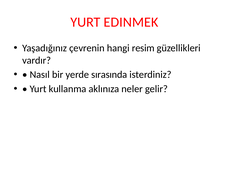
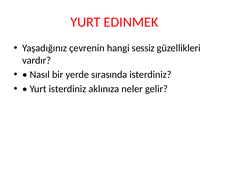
resim: resim -> sessiz (143, 48)
Yurt kullanma: kullanma -> isterdiniz (68, 89)
